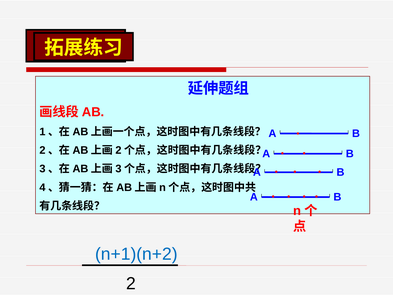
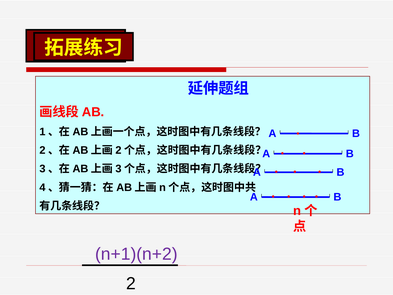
n+1)(n+2 colour: blue -> purple (136, 254)
